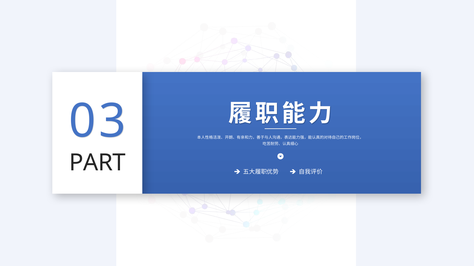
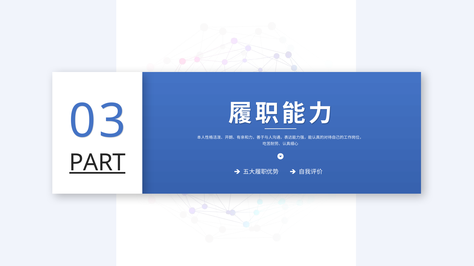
PART underline: none -> present (97, 163)
